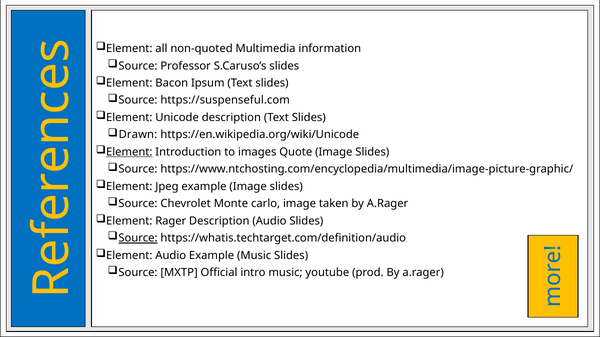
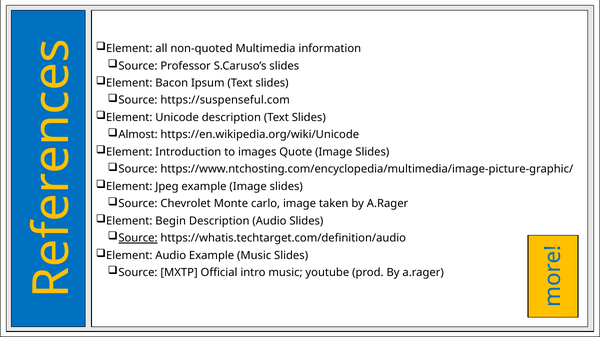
Drawn: Drawn -> Almost (138, 135)
Element underline: present -> none (129, 152)
Rager: Rager -> Begin (171, 221)
